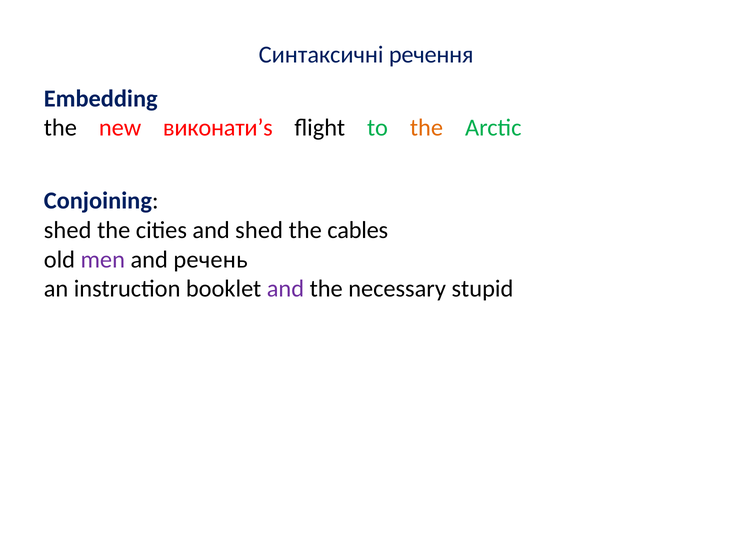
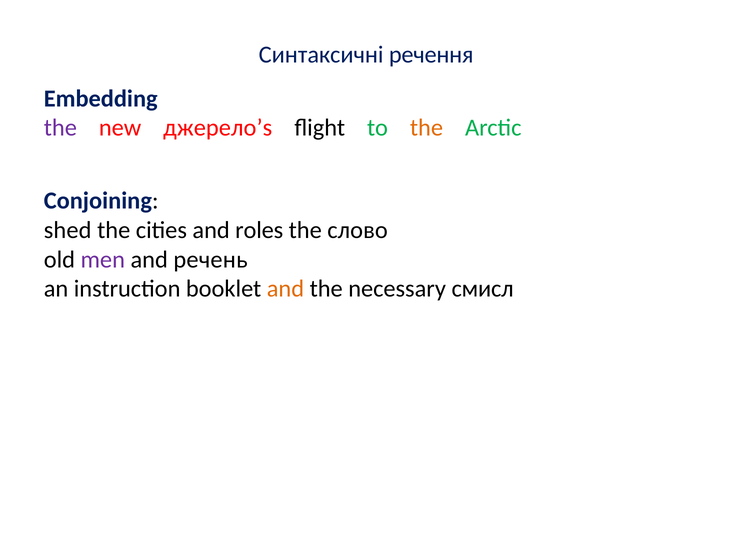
the colour: black -> purple (60, 128)
виконати’s: виконати’s -> джерело’s (218, 128)
and shed: shed -> roles (259, 230)
cables: cables -> слово (358, 230)
and colour: purple -> orange (285, 289)
stupid: stupid -> смисл (483, 289)
